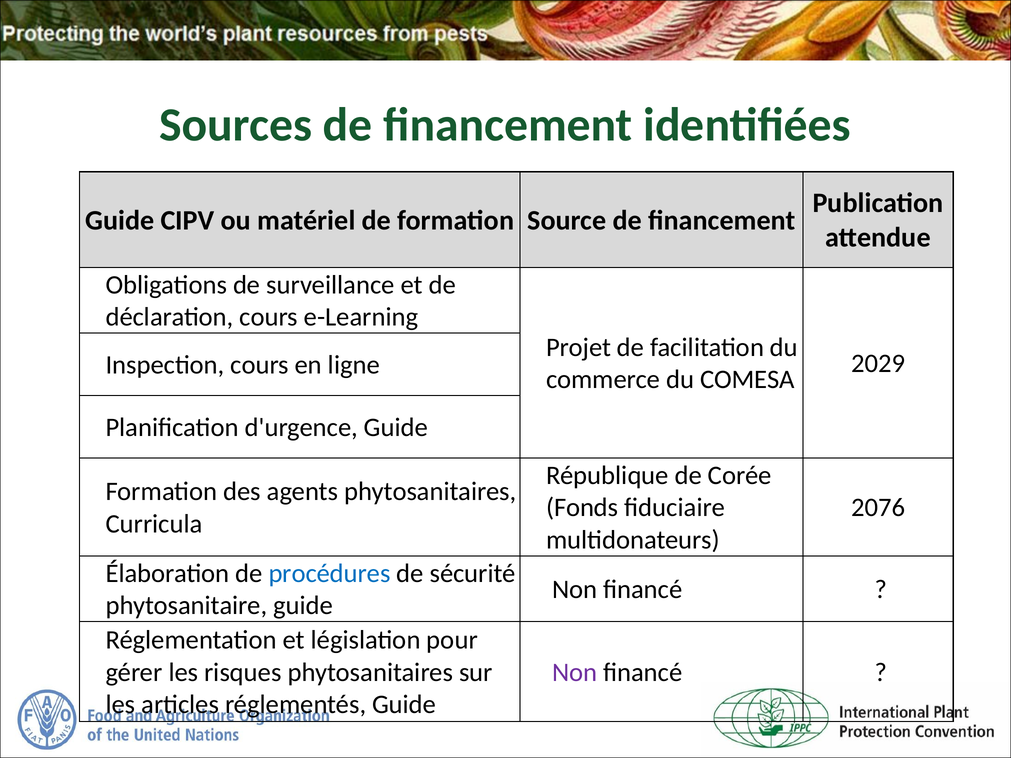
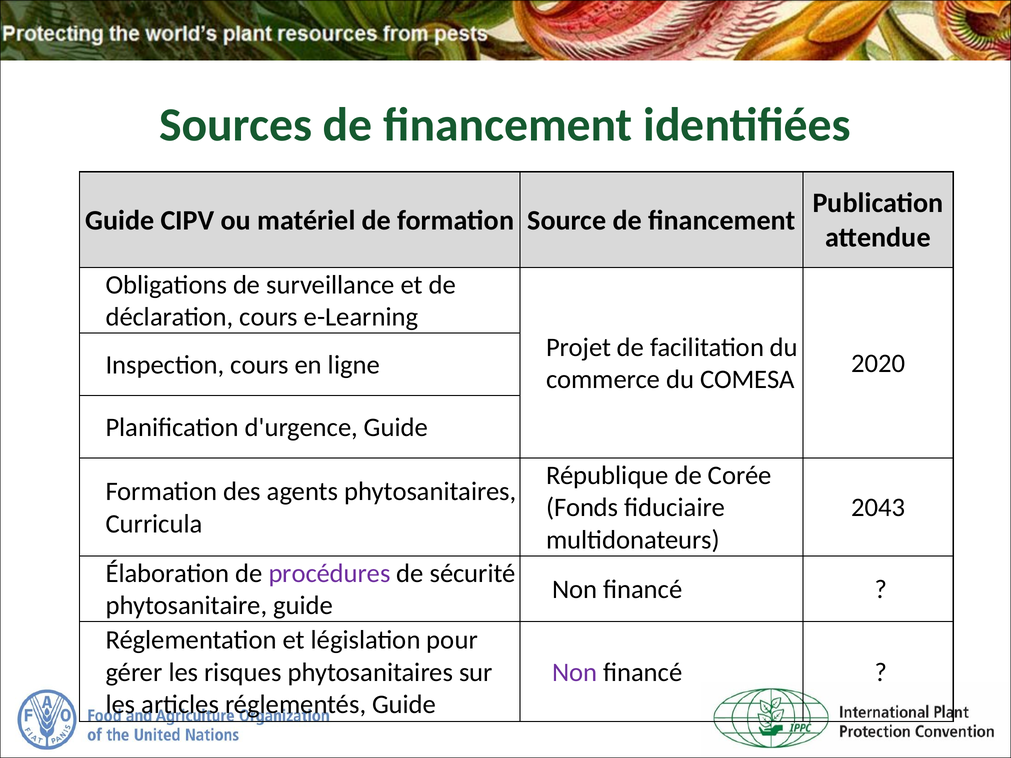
2029: 2029 -> 2020 (878, 364)
2076: 2076 -> 2043 (878, 508)
procédures colour: blue -> purple (330, 573)
